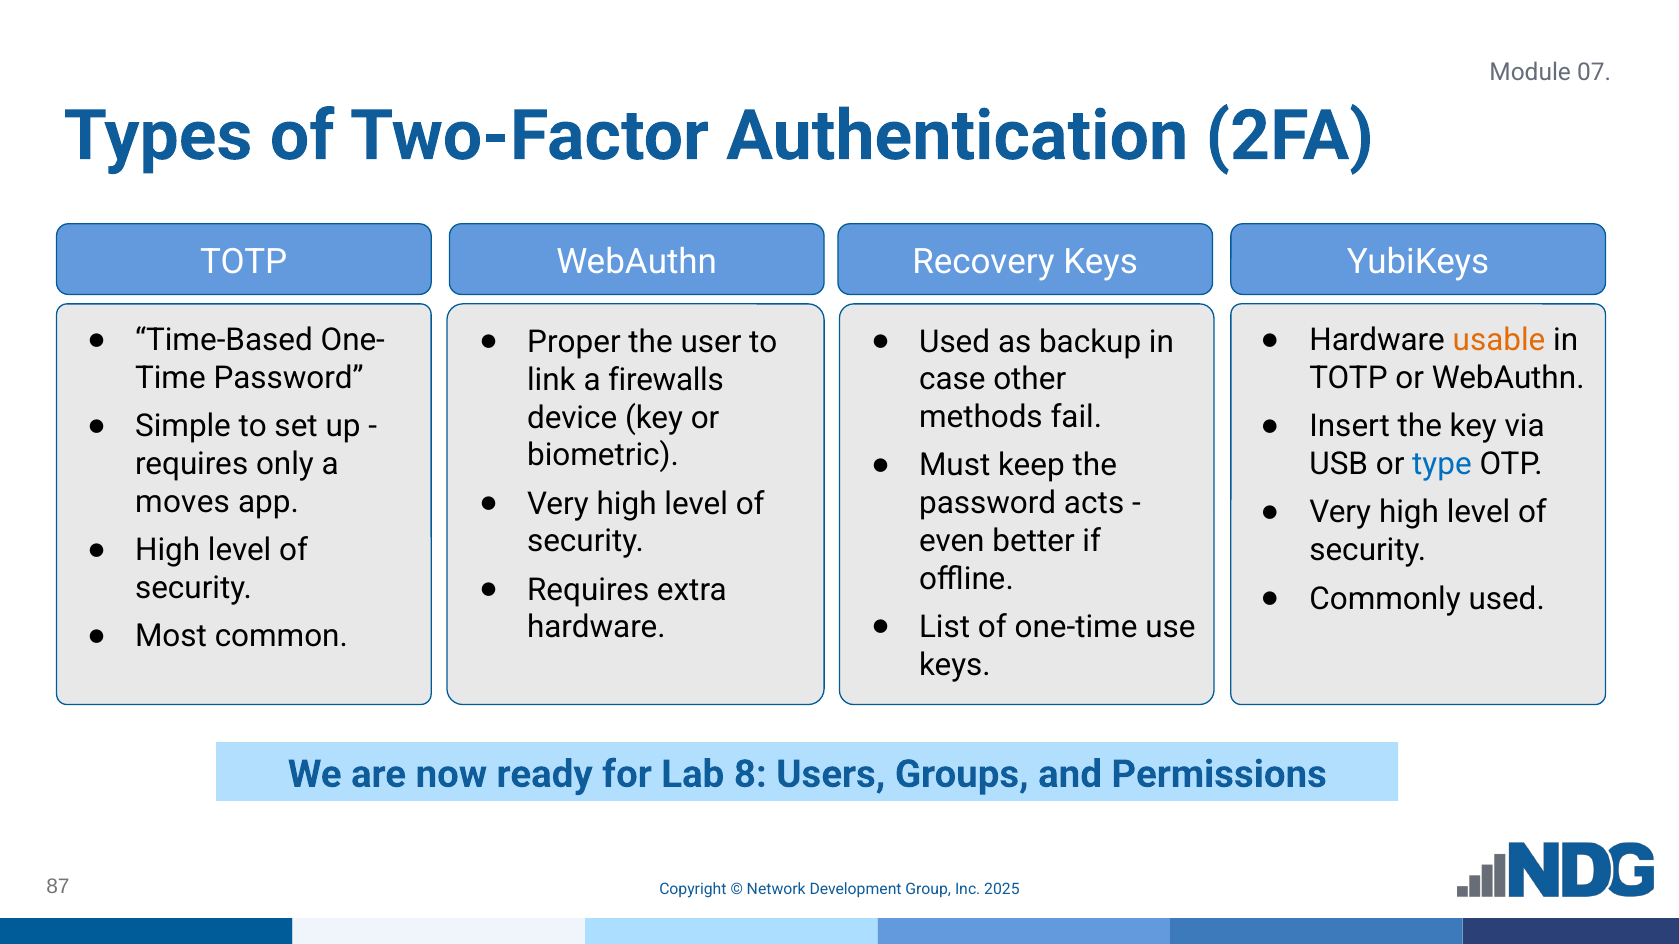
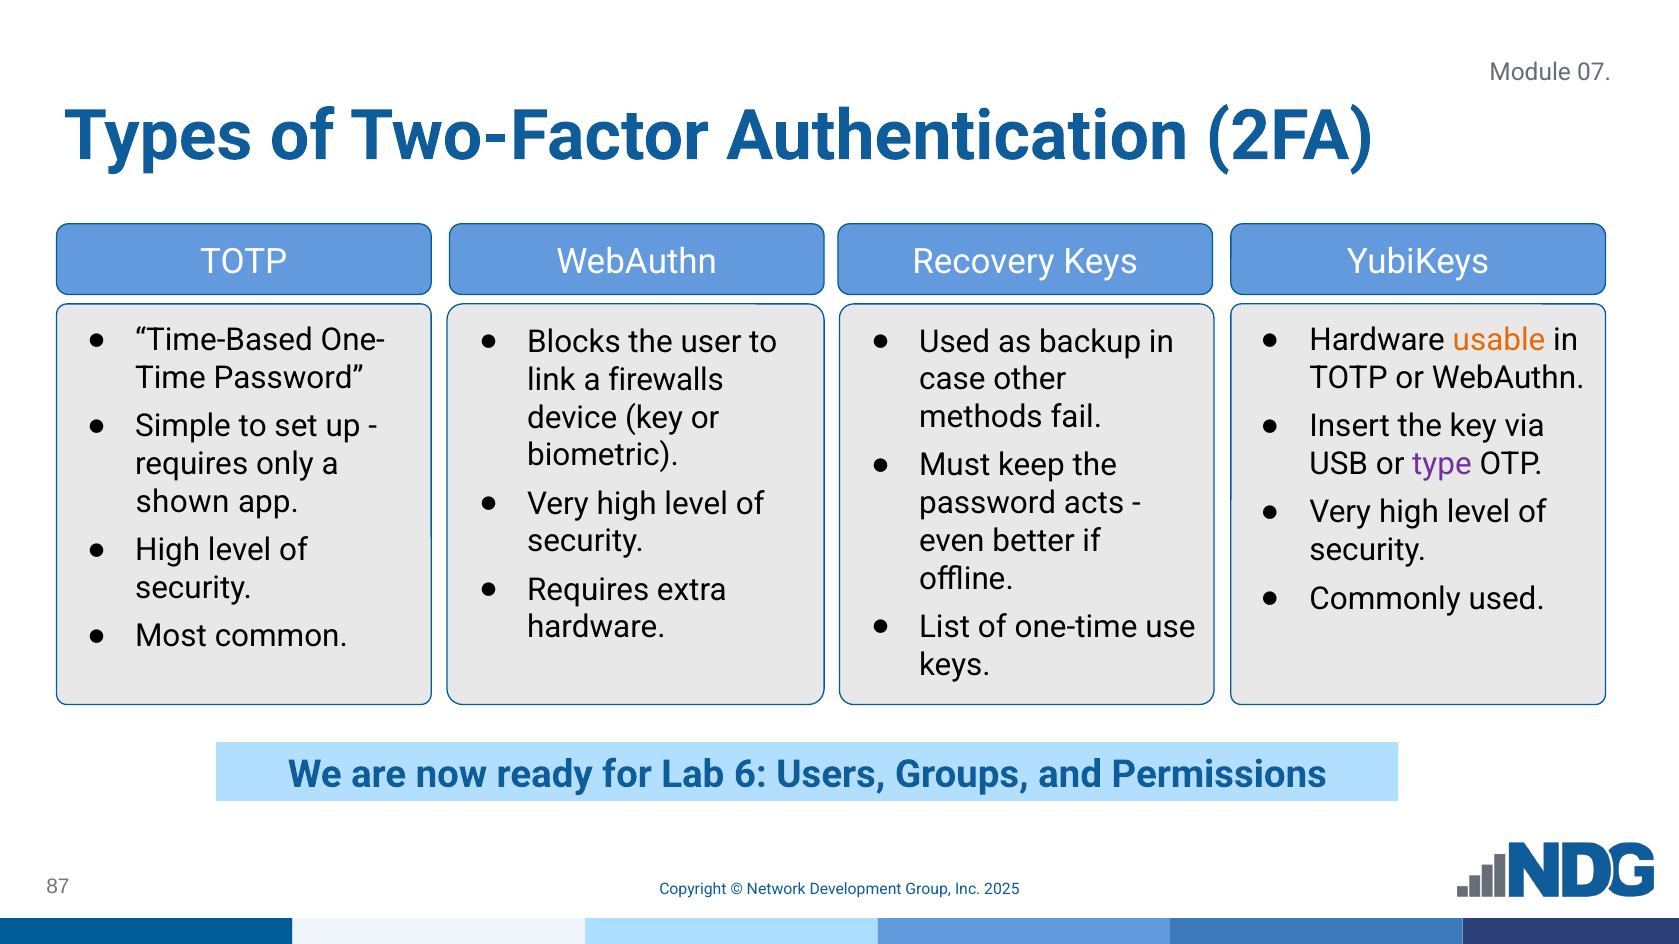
Proper: Proper -> Blocks (574, 342)
type colour: blue -> purple (1442, 465)
moves: moves -> shown (183, 502)
8: 8 -> 6 (750, 775)
